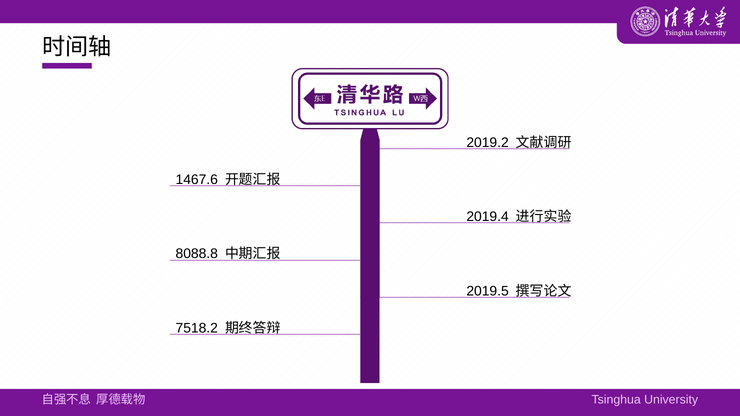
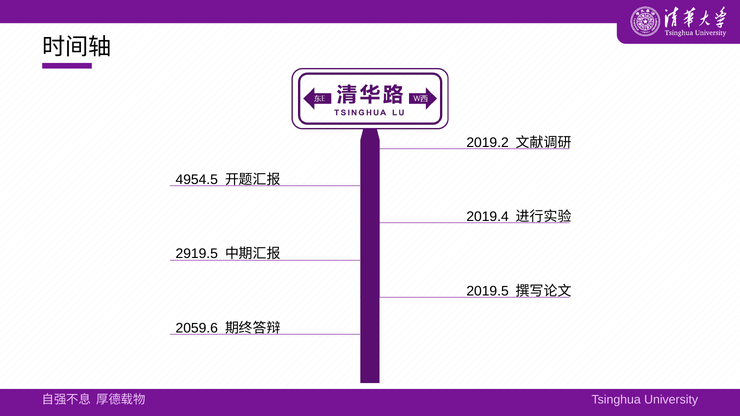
1467.6: 1467.6 -> 4954.5 (197, 180)
8088.8: 8088.8 -> 2919.5 (197, 254)
7518.2: 7518.2 -> 2059.6 (197, 328)
